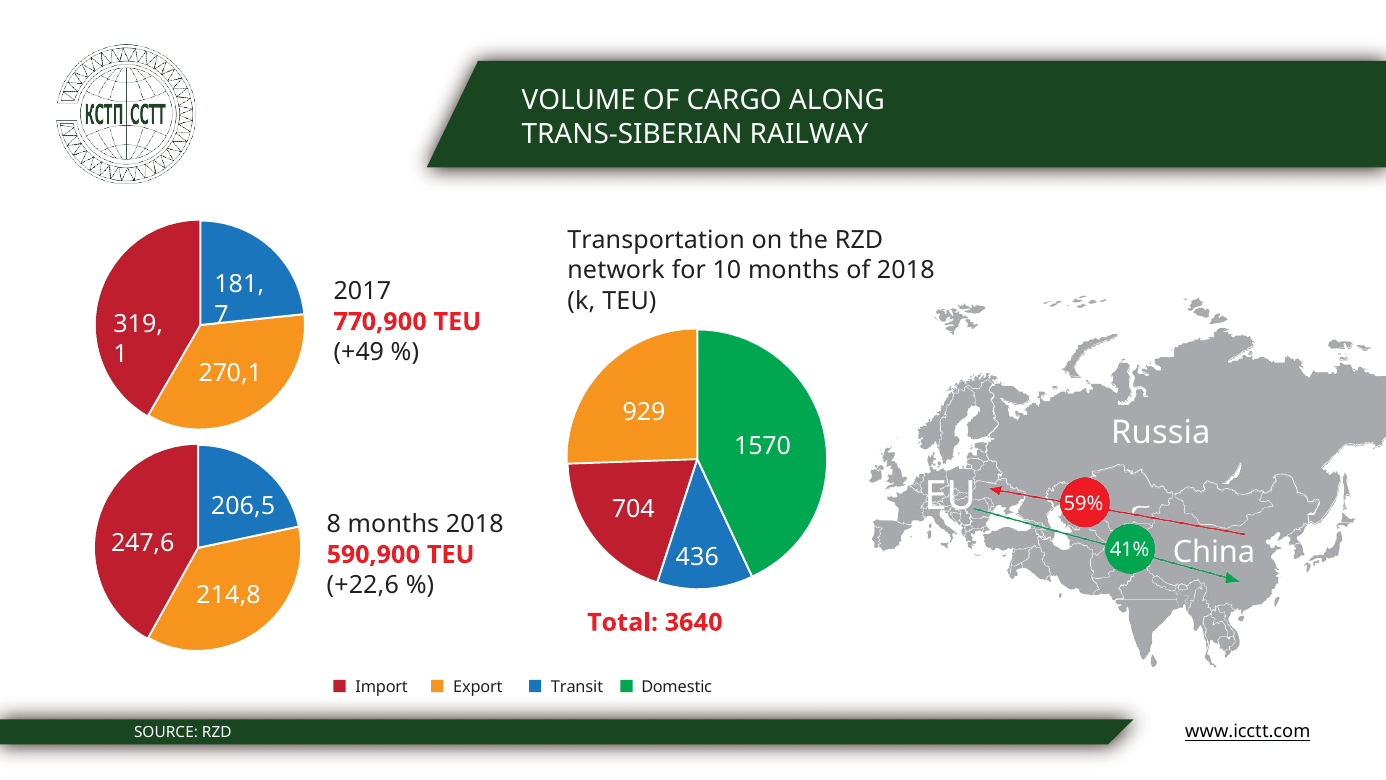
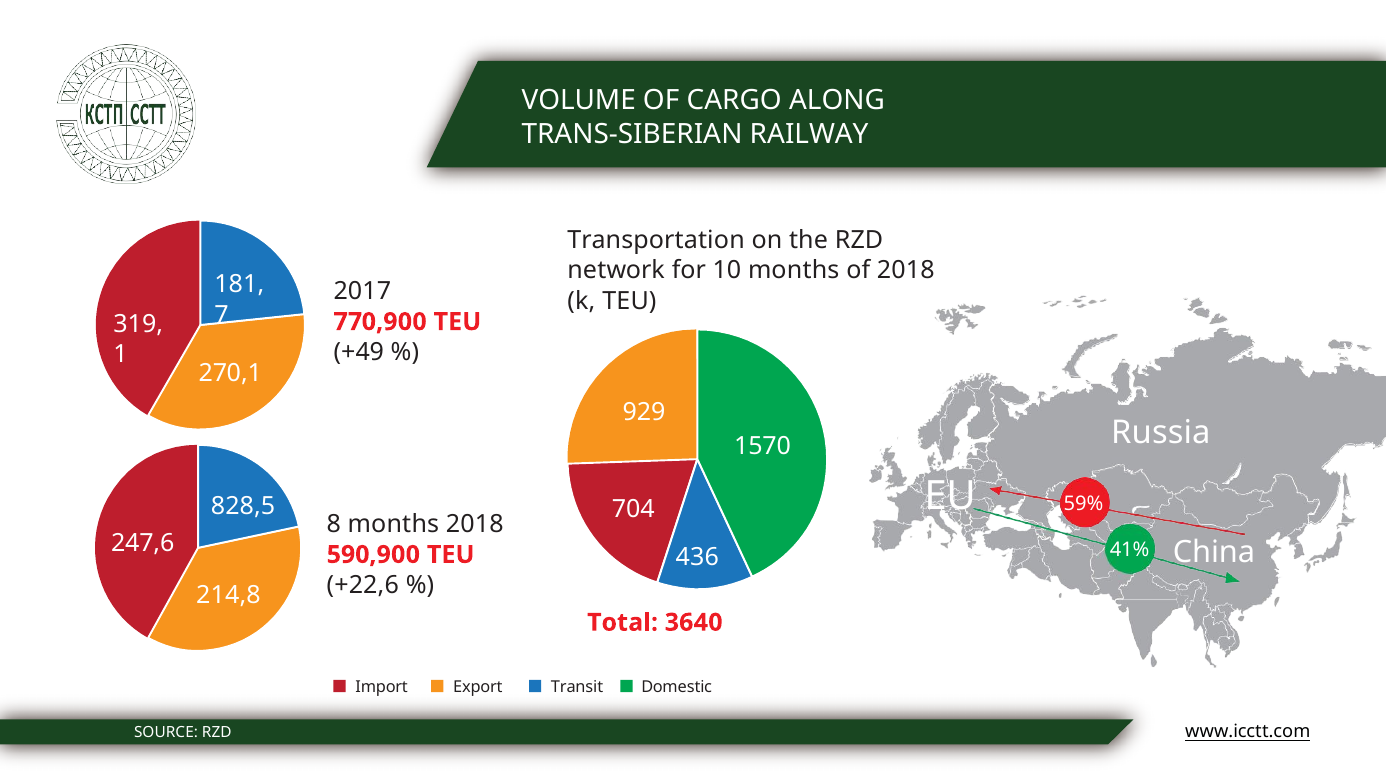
206,5: 206,5 -> 828,5 (243, 507)
